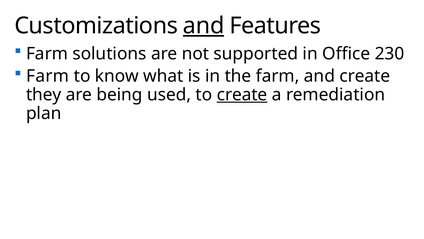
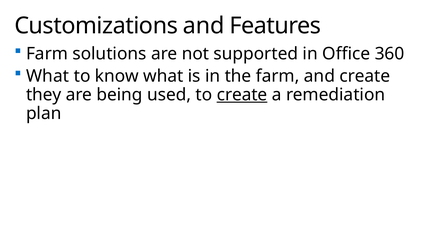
and underline: present -> none (204, 26)
230: 230 -> 360 (390, 54)
Farm: Farm -> What (48, 76)
